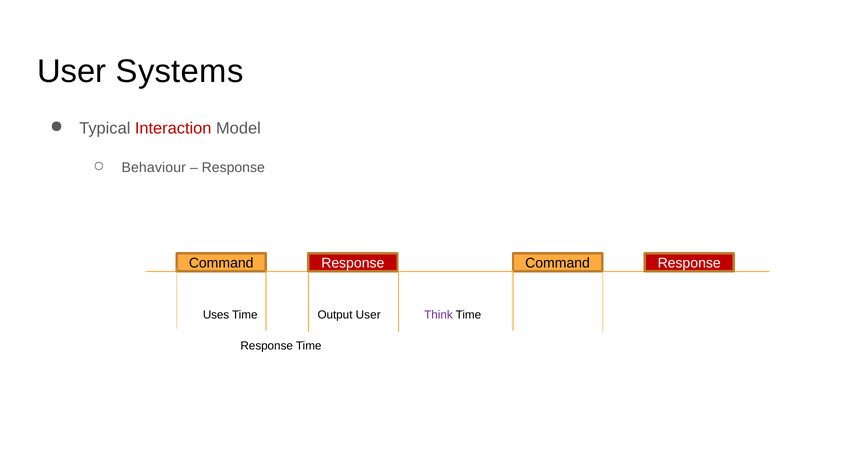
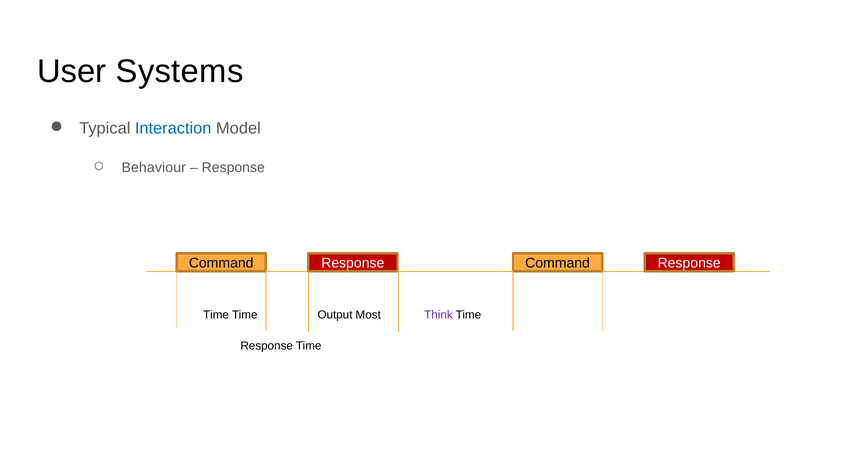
Interaction colour: red -> blue (173, 129)
Uses: Uses -> Time (216, 315)
Output User: User -> Most (368, 315)
